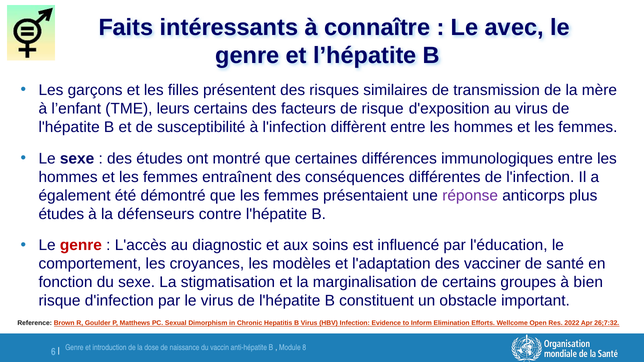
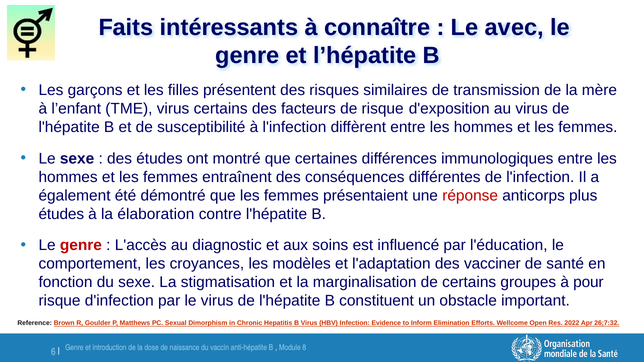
TME leurs: leurs -> virus (173, 109)
réponse colour: purple -> red (470, 196)
défenseurs: défenseurs -> élaboration (156, 214)
bien: bien -> pour (588, 282)
